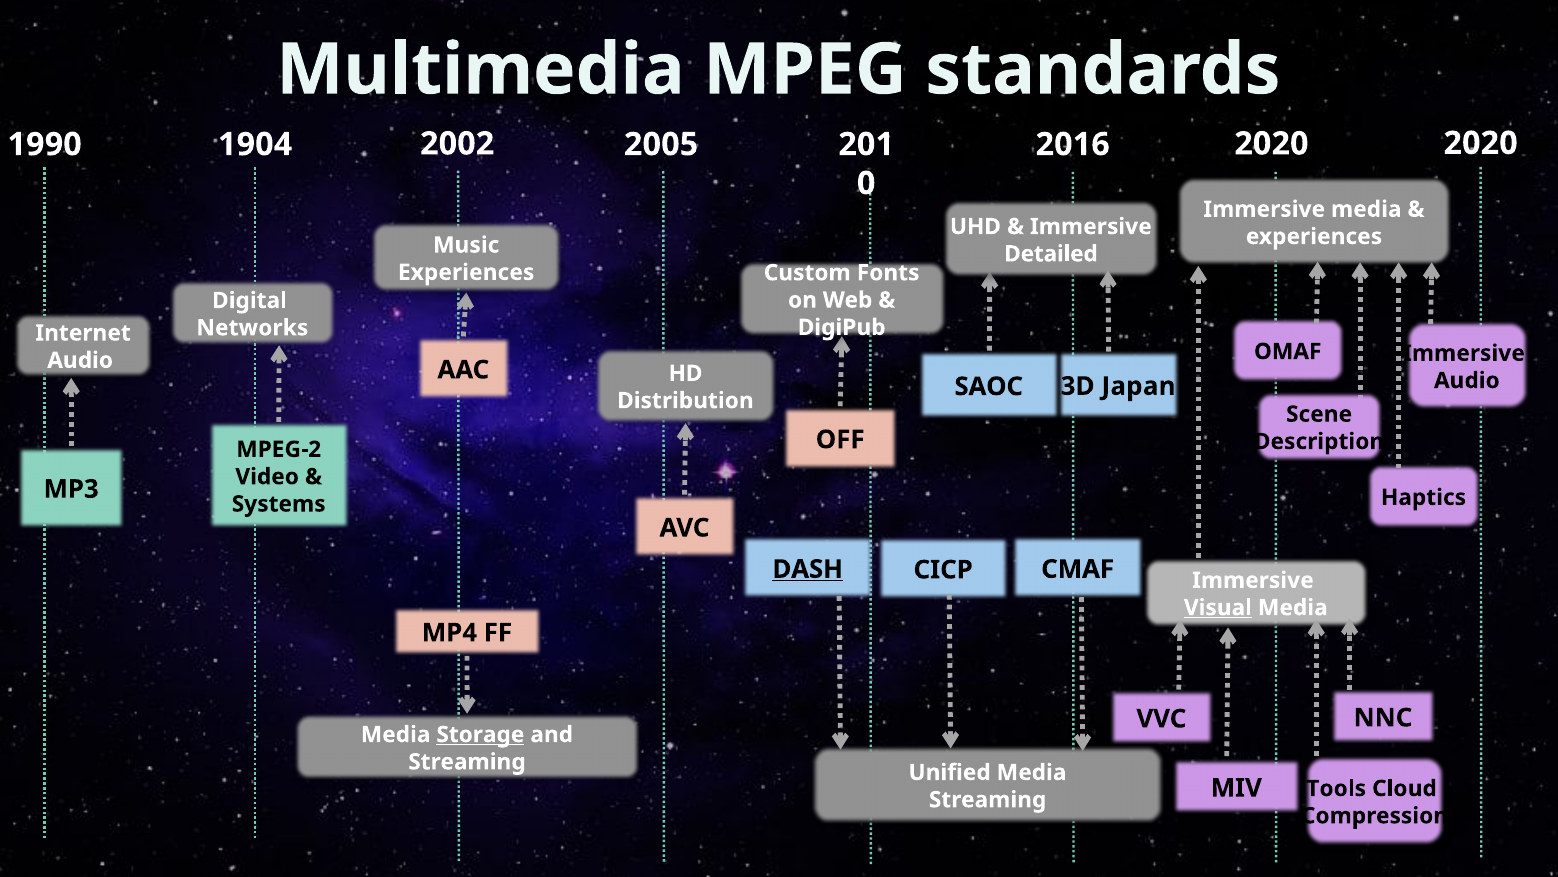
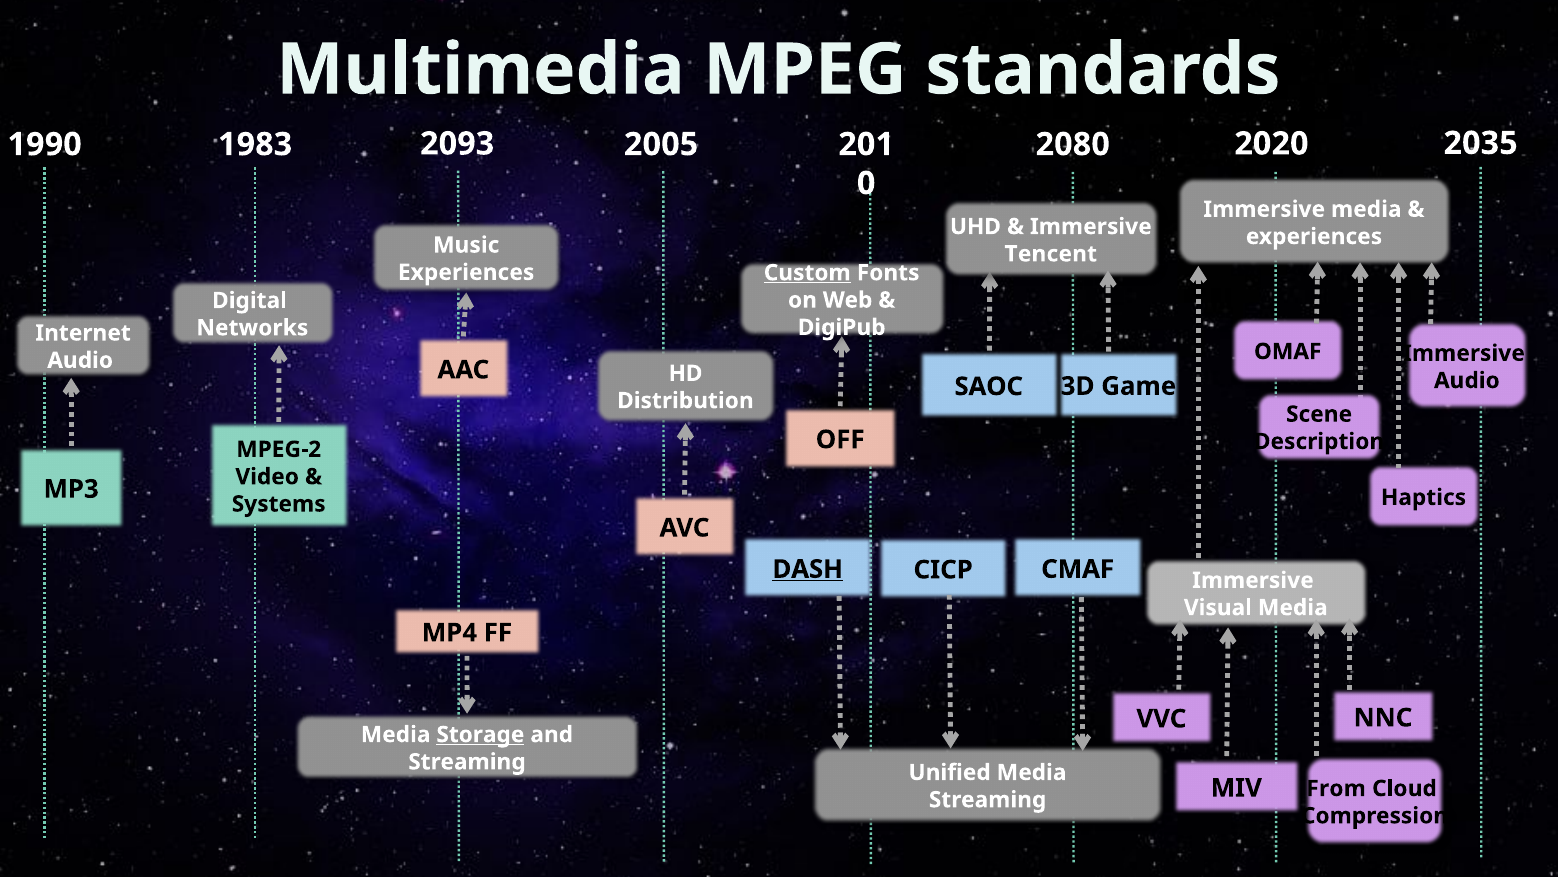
2020: 2020 -> 2035 (1481, 143)
1904: 1904 -> 1983 (255, 144)
2002: 2002 -> 2093 (457, 144)
2016: 2016 -> 2080 (1073, 144)
Detailed: Detailed -> Tencent (1051, 254)
Custom underline: none -> present (807, 273)
Japan: Japan -> Game (1139, 386)
Visual underline: present -> none (1218, 607)
Tools: Tools -> From (1336, 788)
